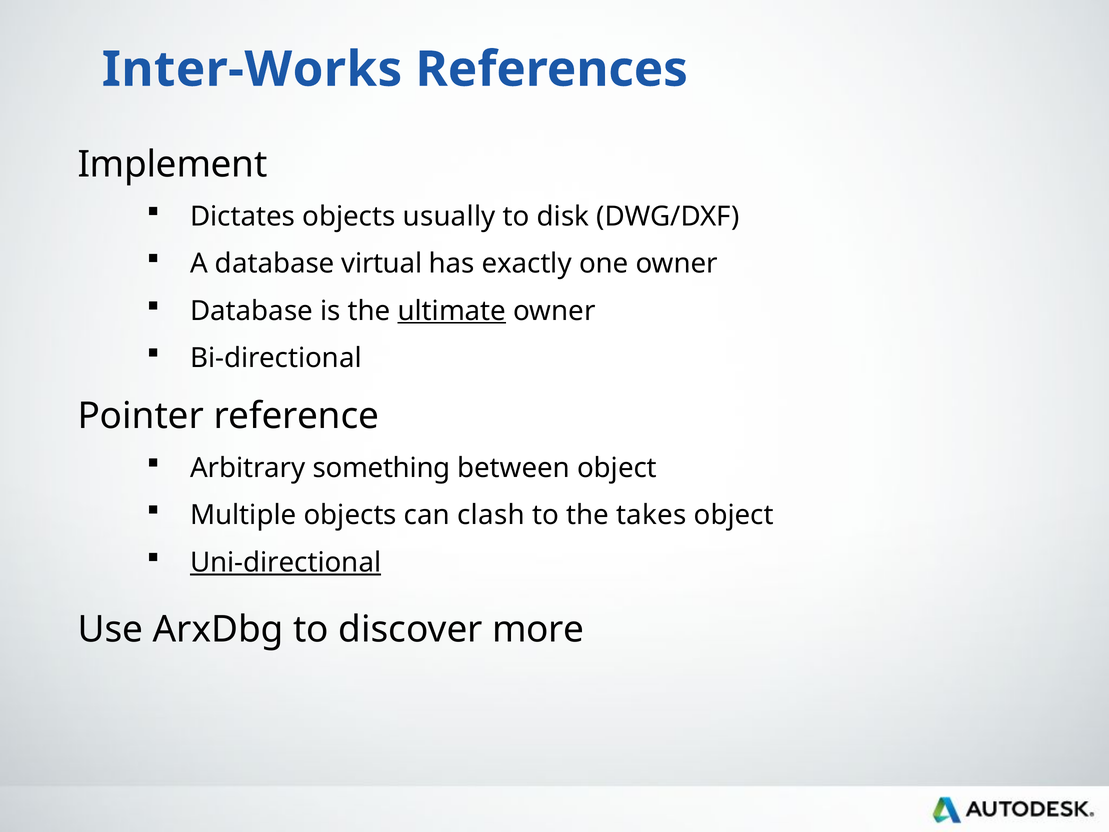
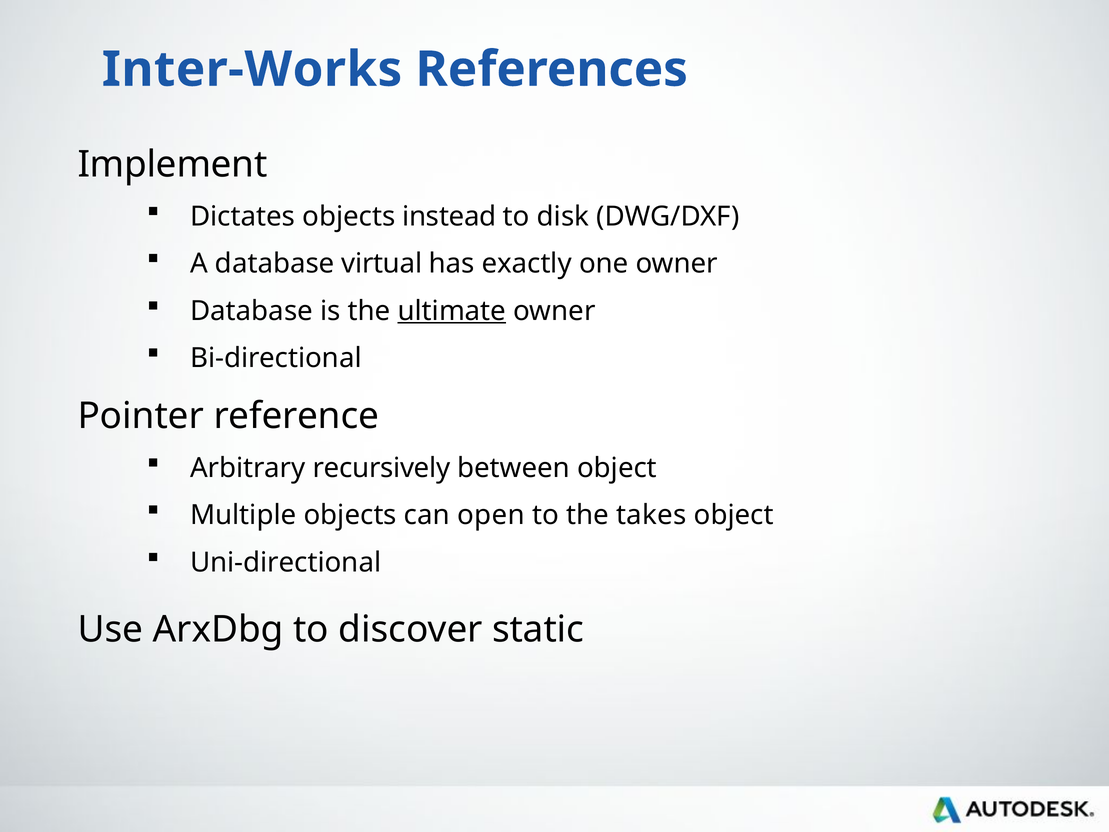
usually: usually -> instead (449, 217)
something: something -> recursively (381, 468)
clash: clash -> open (491, 515)
Uni-directional underline: present -> none (286, 562)
more: more -> static (538, 630)
